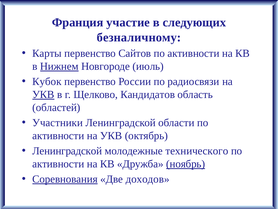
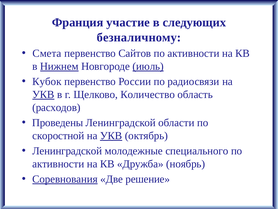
Карты: Карты -> Смета (47, 53)
июль underline: none -> present (148, 66)
Кандидатов: Кандидатов -> Количество (148, 94)
областей: областей -> расходов (56, 107)
Участники: Участники -> Проведены (58, 122)
активности: активности -> скоростной (58, 135)
УКВ underline: none -> present (111, 135)
технического: технического -> специального (197, 151)
ноябрь underline: present -> none (186, 164)
доходов: доходов -> решение (148, 179)
